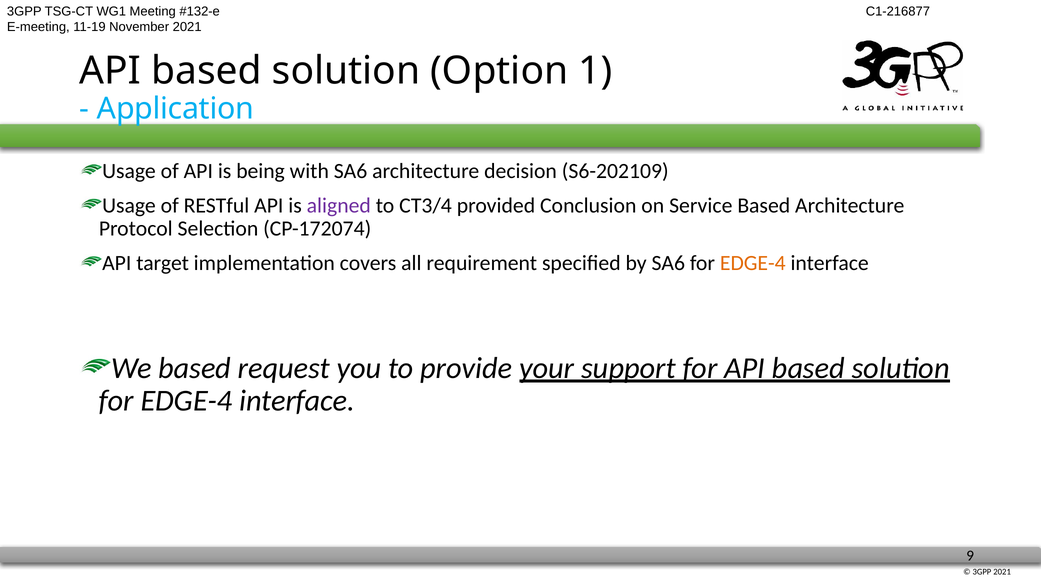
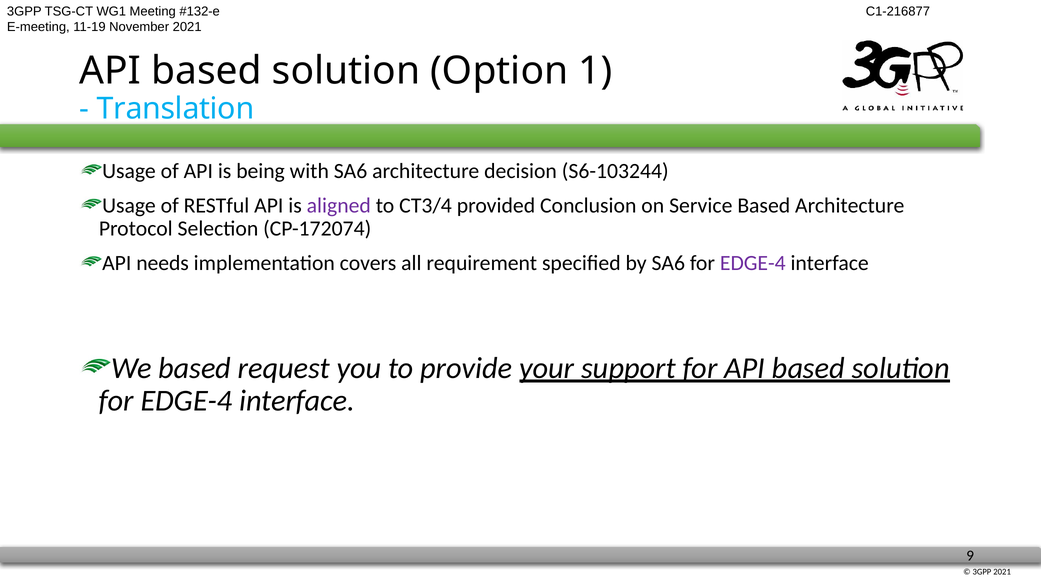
Application: Application -> Translation (176, 109)
S6-202109: S6-202109 -> S6-103244 (615, 171)
target: target -> needs (163, 263)
EDGE-4 colour: orange -> purple (753, 263)
